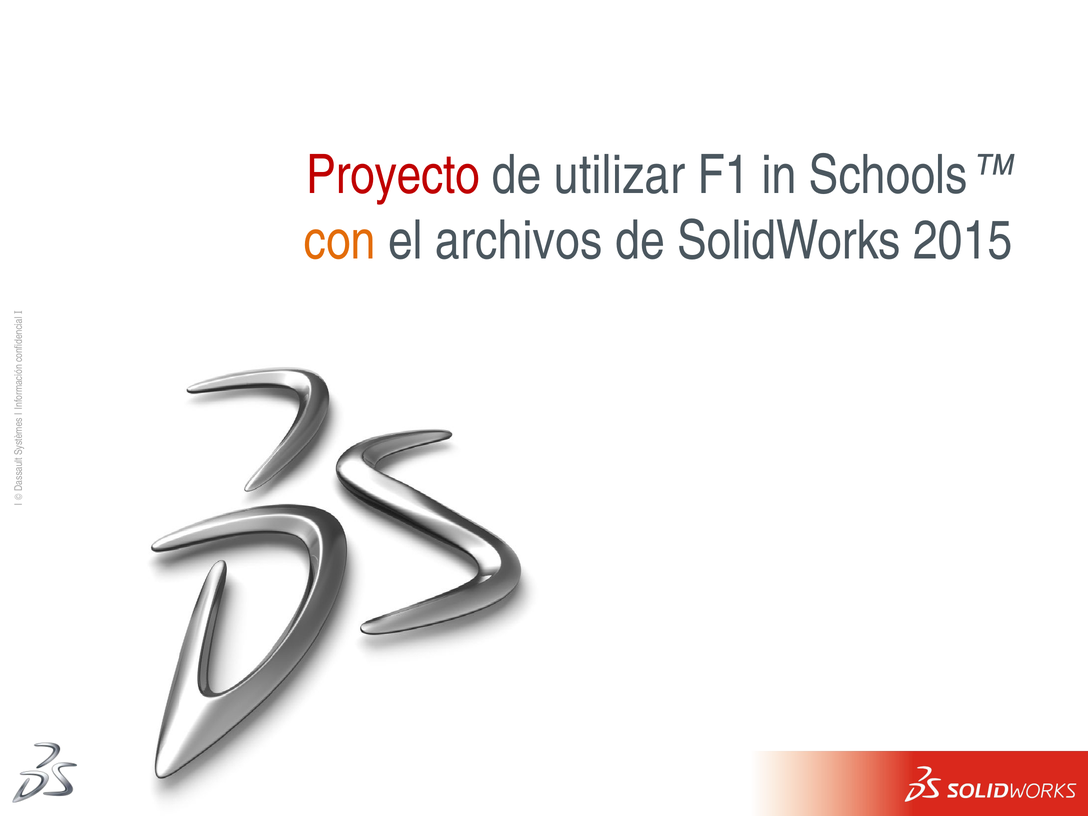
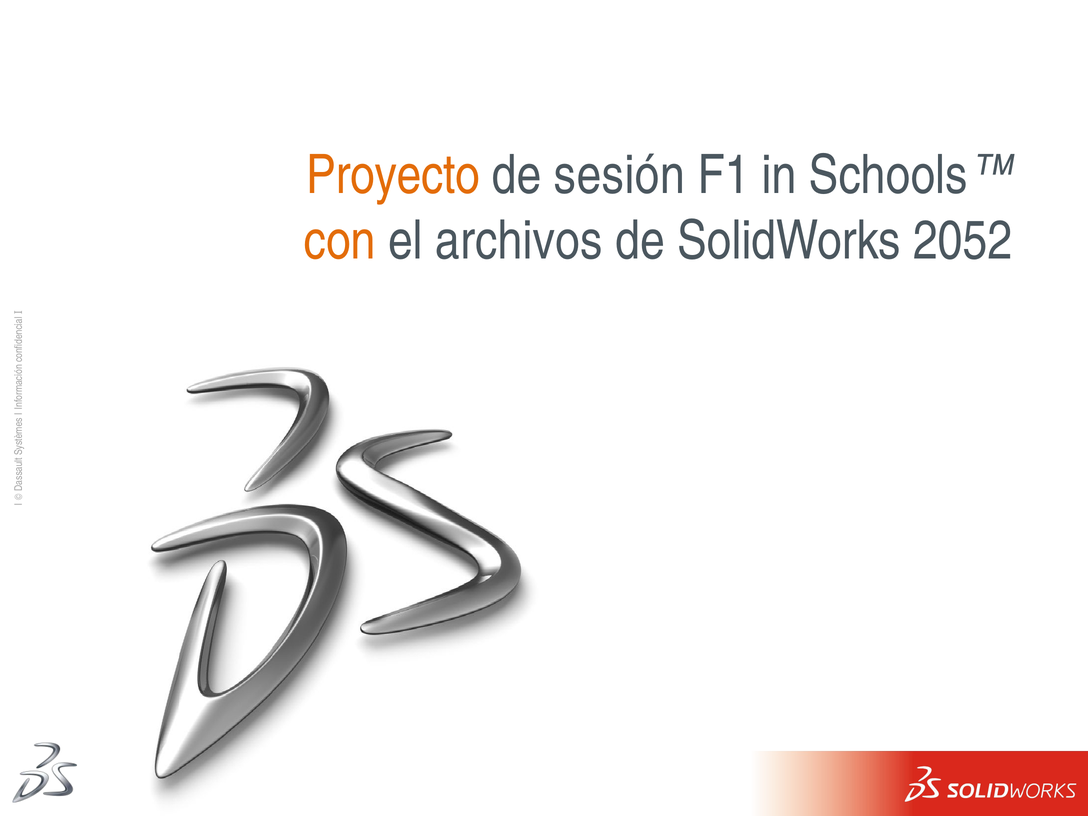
Proyecto colour: red -> orange (393, 175)
utilizar: utilizar -> sesión (619, 175)
2015: 2015 -> 2052 (963, 241)
